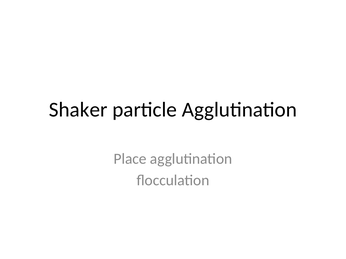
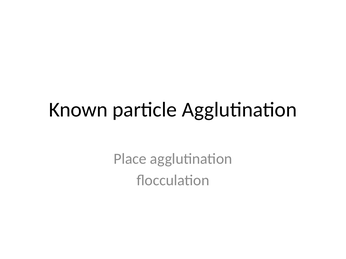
Shaker: Shaker -> Known (78, 110)
